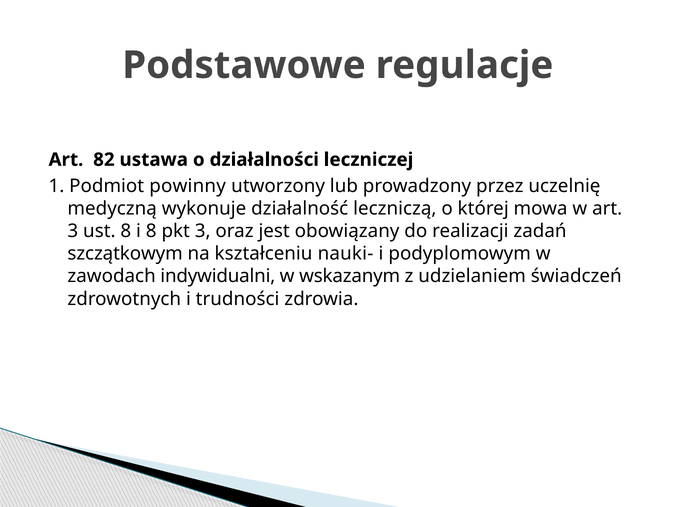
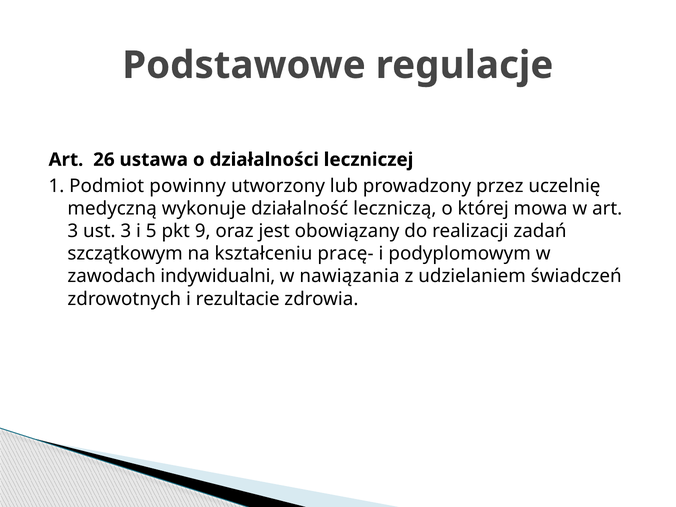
82: 82 -> 26 (104, 160)
ust 8: 8 -> 3 (126, 231)
i 8: 8 -> 5 (151, 231)
pkt 3: 3 -> 9 (203, 231)
nauki-: nauki- -> pracę- (346, 254)
wskazanym: wskazanym -> nawiązania (349, 276)
trudności: trudności -> rezultacie (238, 299)
